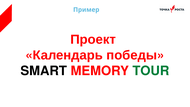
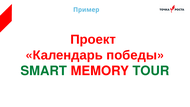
SMART colour: black -> green (44, 71)
